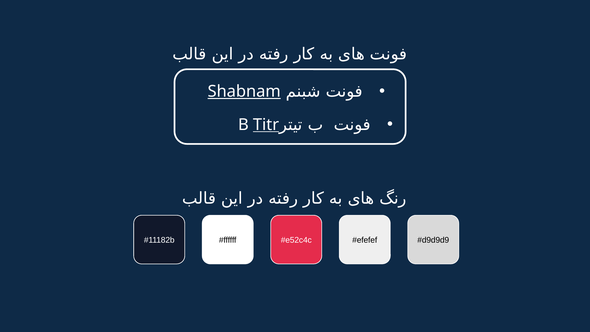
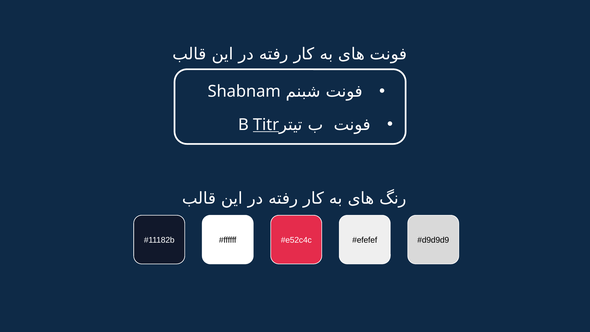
Shabnam underline: present -> none (244, 91)
